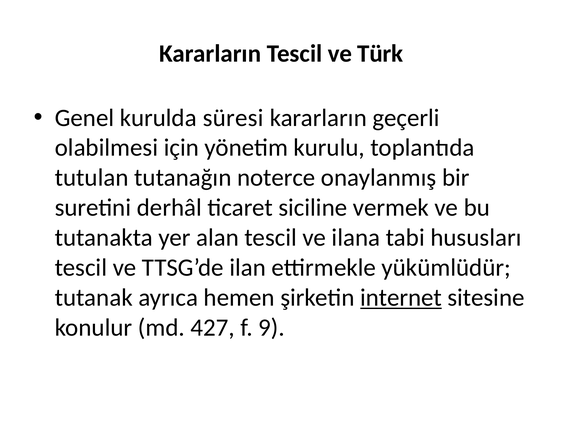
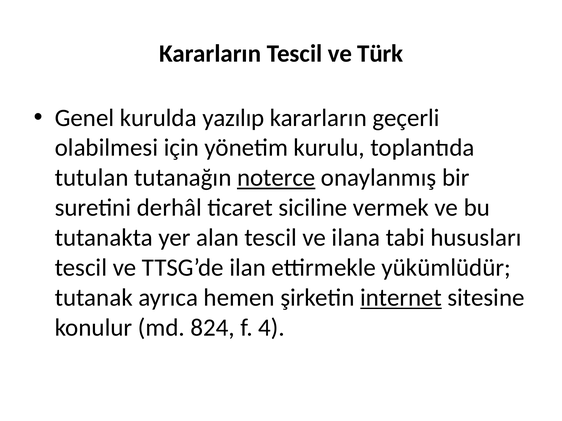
süresi: süresi -> yazılıp (233, 118)
noterce underline: none -> present (276, 178)
427: 427 -> 824 (213, 328)
9: 9 -> 4 (272, 328)
